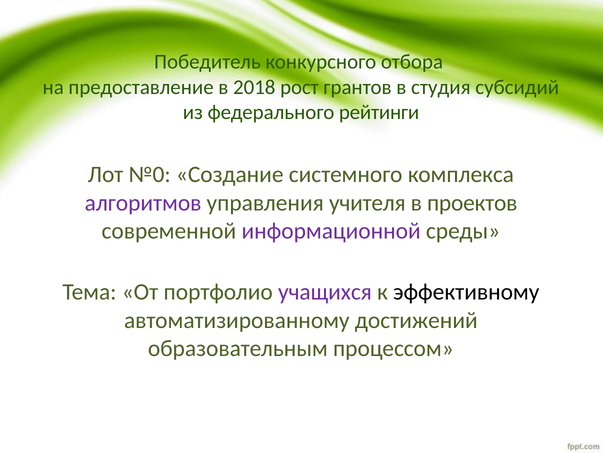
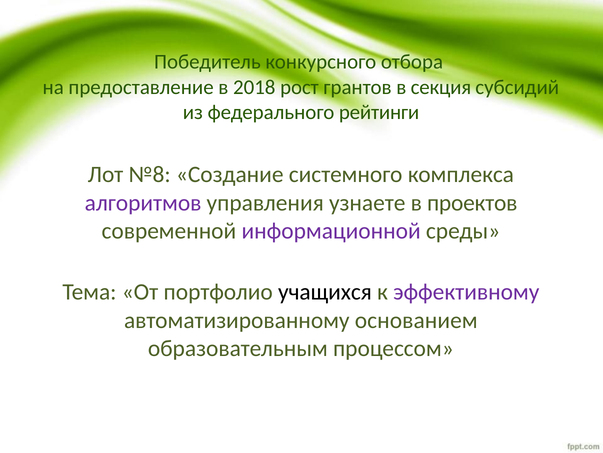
студия: студия -> секция (441, 87)
№0: №0 -> №8 (150, 174)
учителя: учителя -> узнаете (367, 203)
учащихся colour: purple -> black (325, 292)
эффективному colour: black -> purple (466, 292)
достижений: достижений -> основанием (416, 320)
